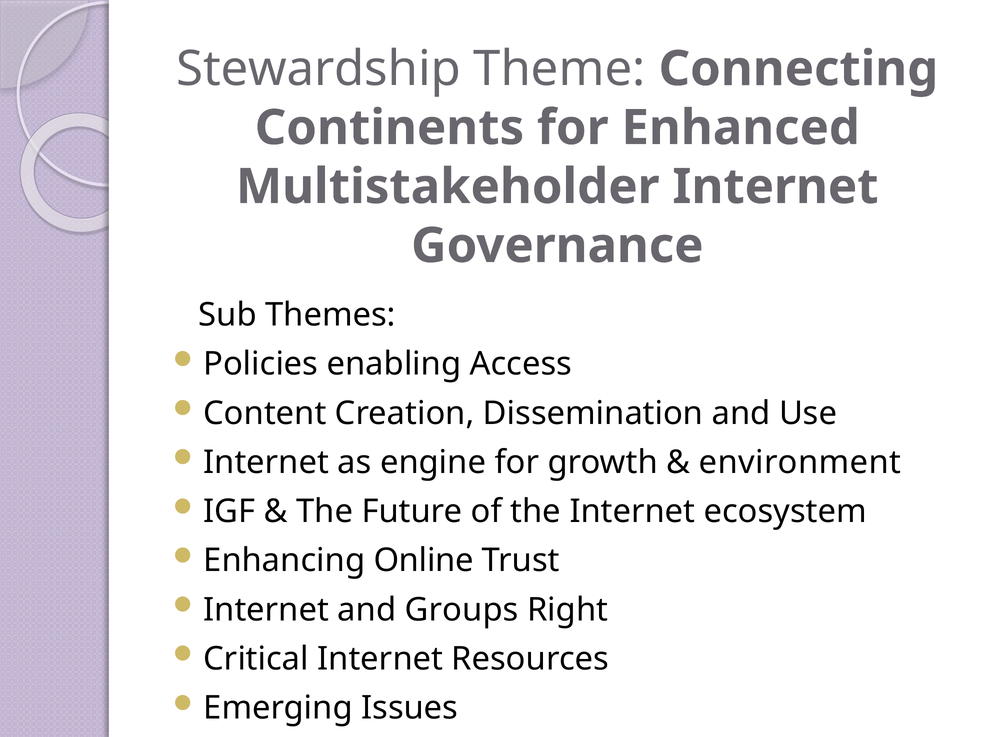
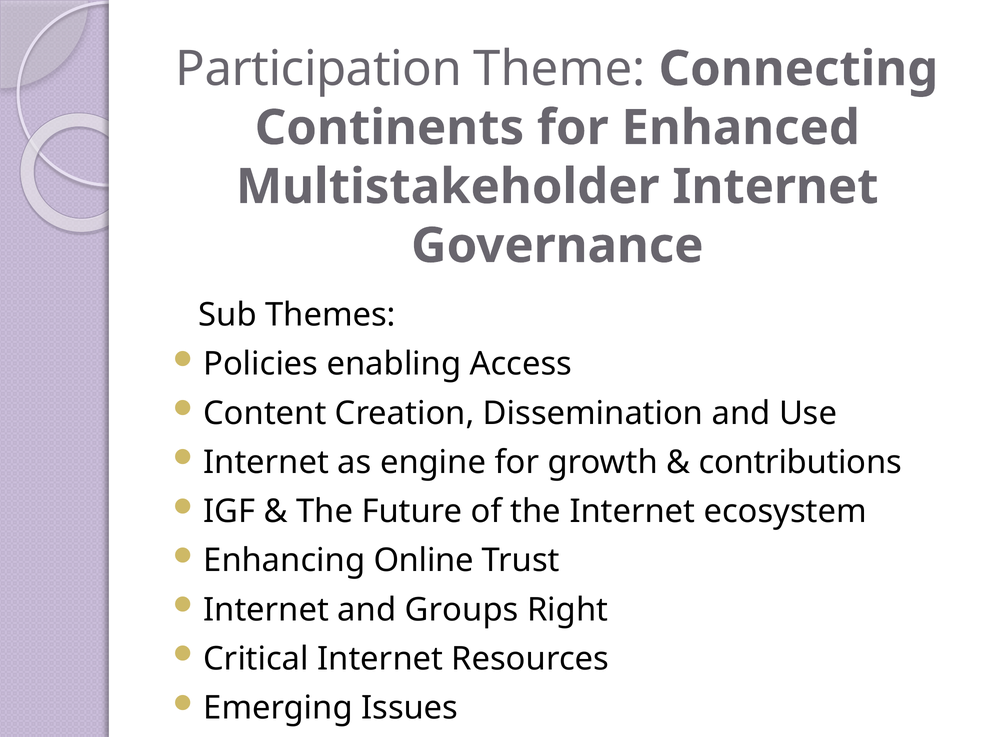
Stewardship: Stewardship -> Participation (319, 69)
environment: environment -> contributions (800, 463)
